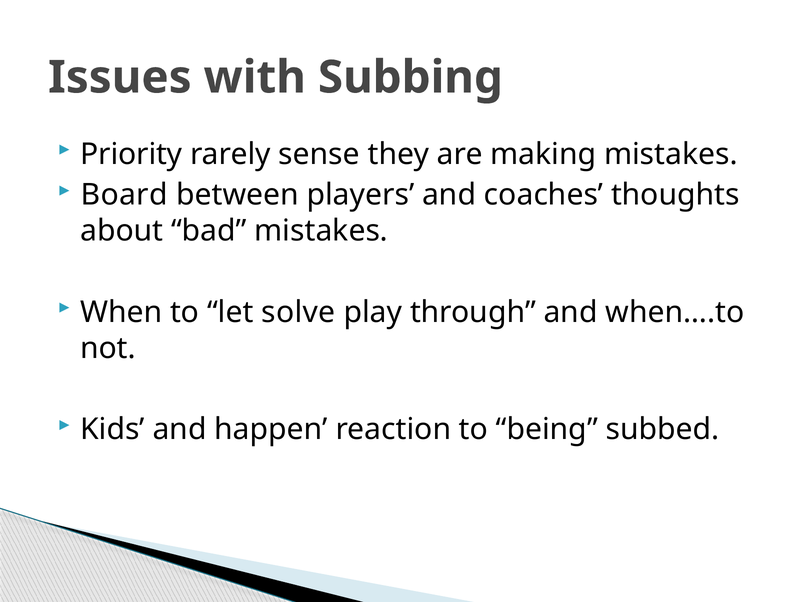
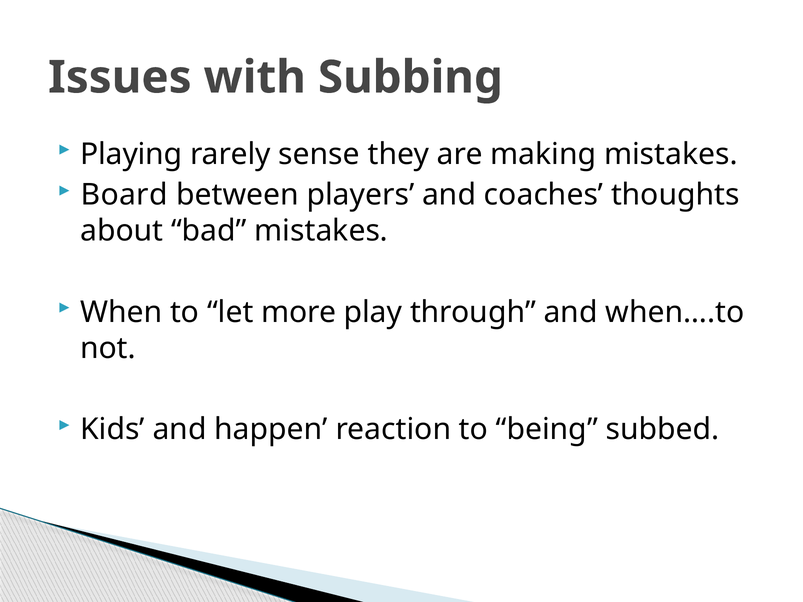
Priority: Priority -> Playing (131, 154)
solve: solve -> more (299, 312)
